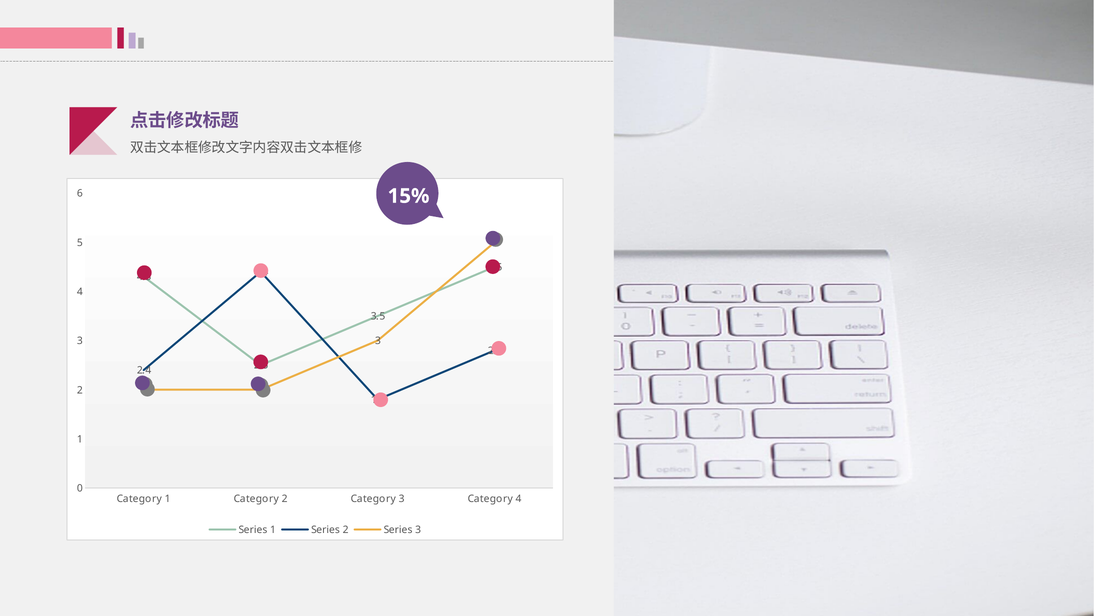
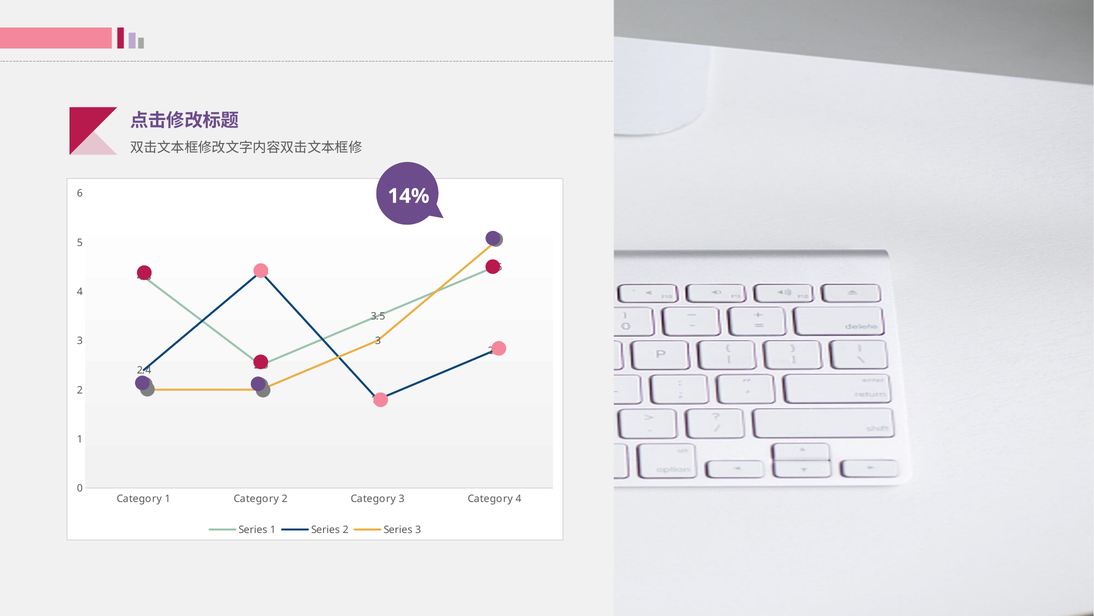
15%: 15% -> 14% (409, 196)
